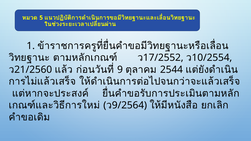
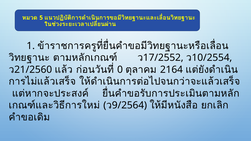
9: 9 -> 0 (120, 70)
2544: 2544 -> 2164 (171, 70)
